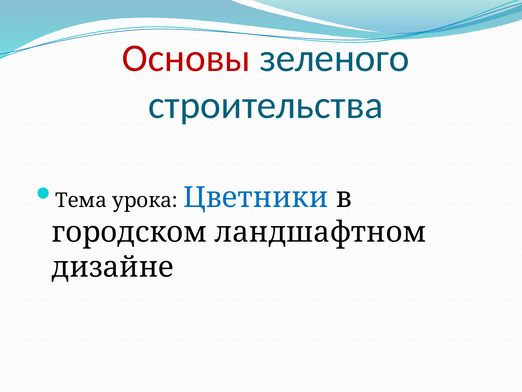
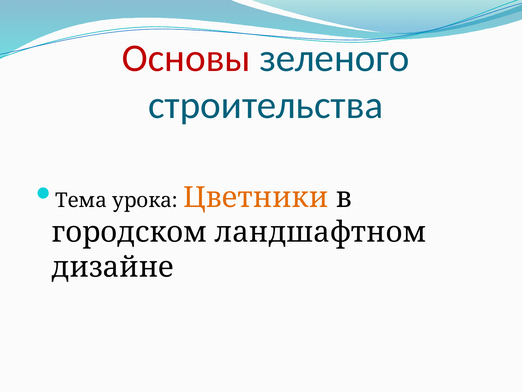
Цветники colour: blue -> orange (256, 197)
